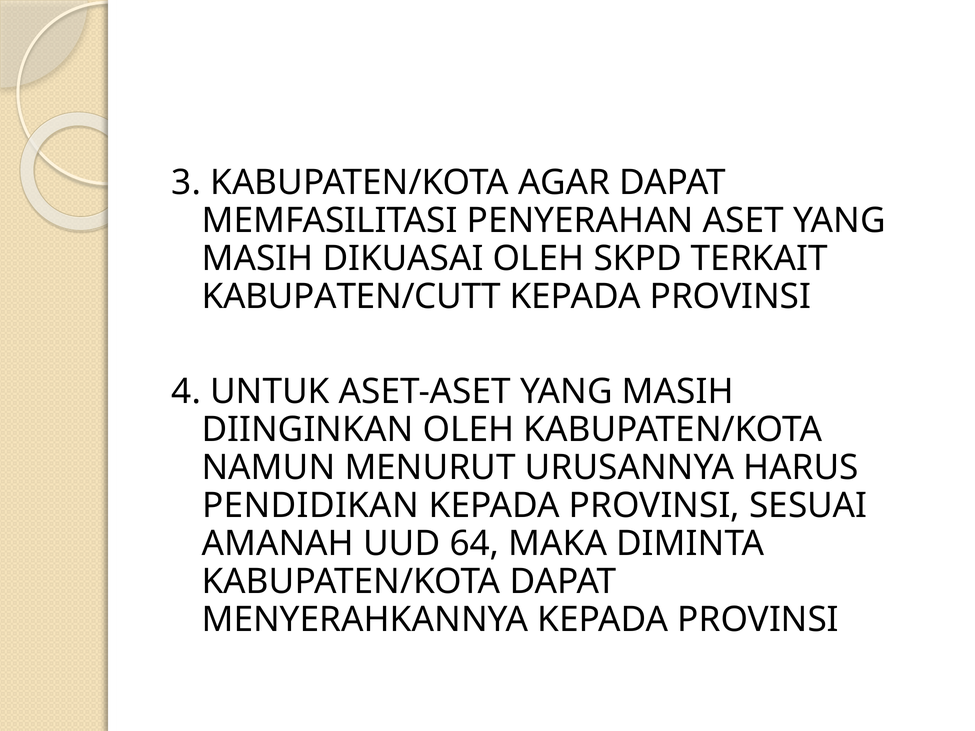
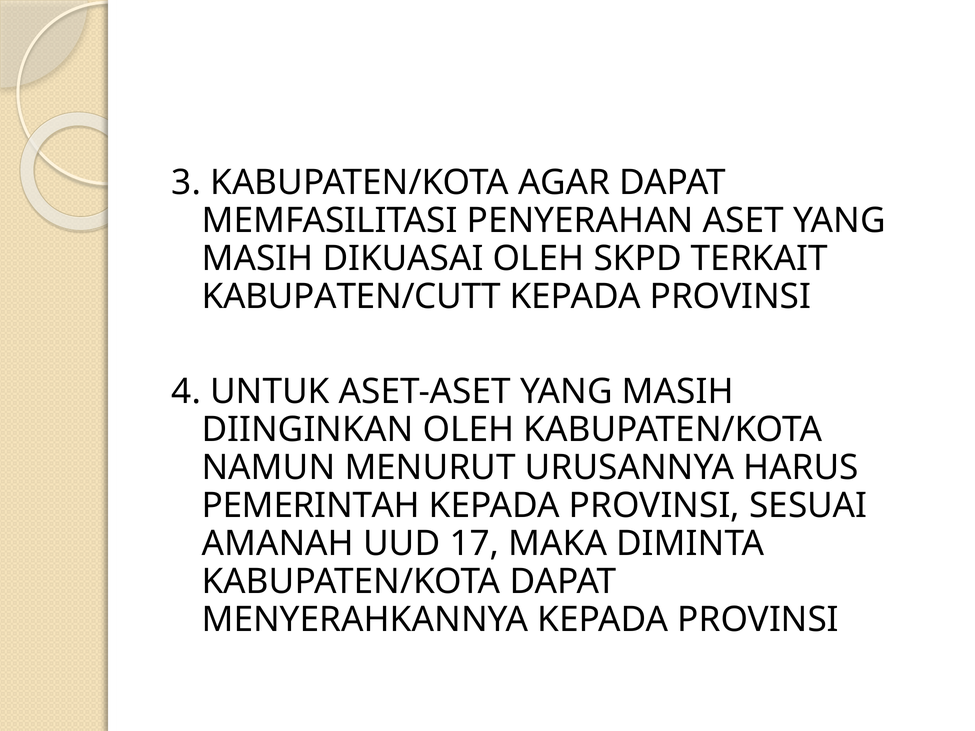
PENDIDIKAN: PENDIDIKAN -> PEMERINTAH (311, 506)
64: 64 -> 17 (474, 544)
